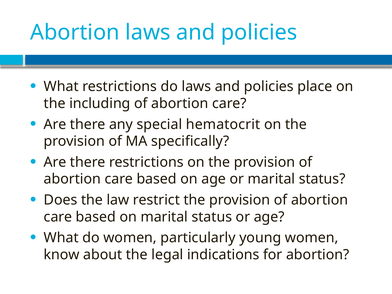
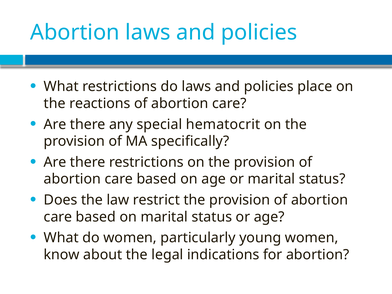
including: including -> reactions (100, 104)
